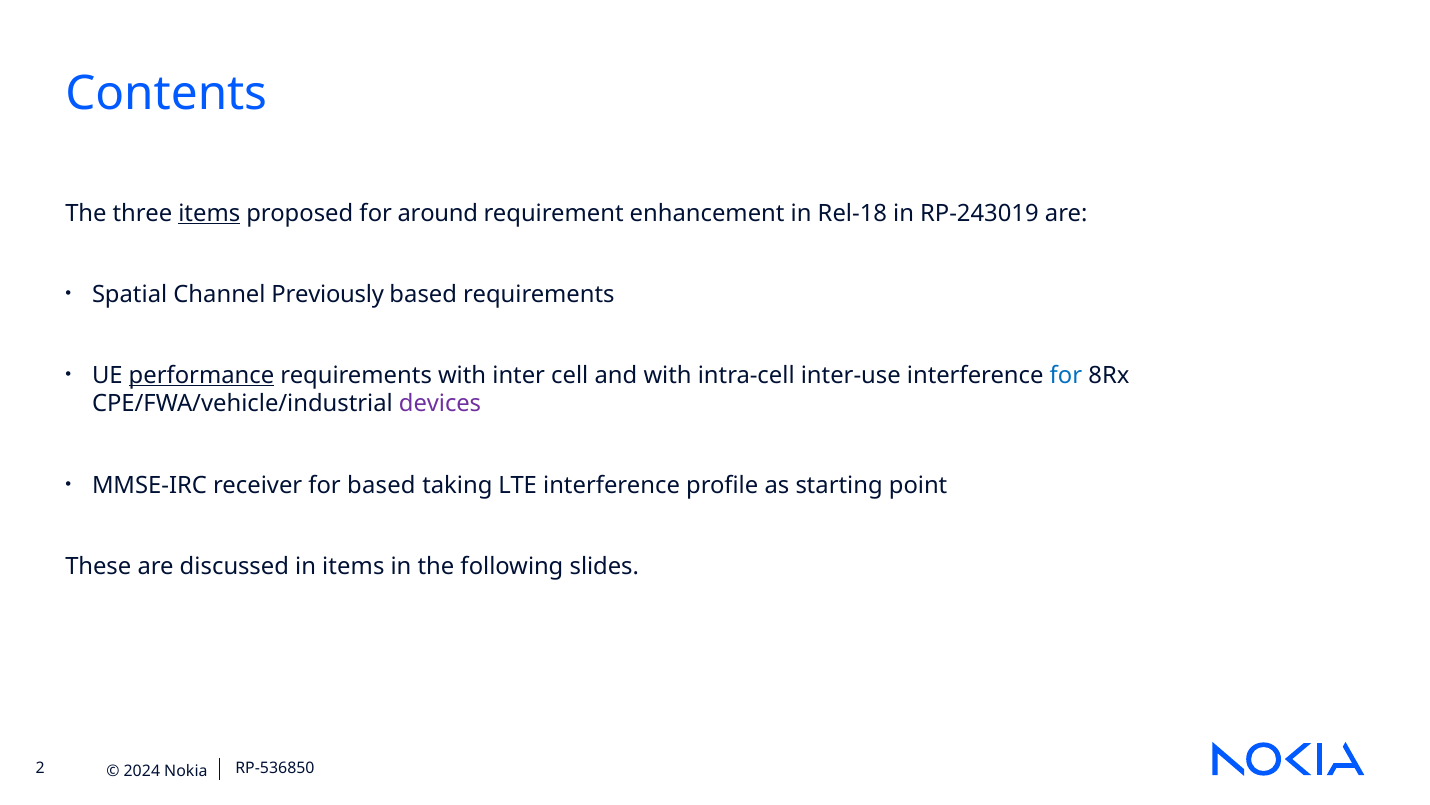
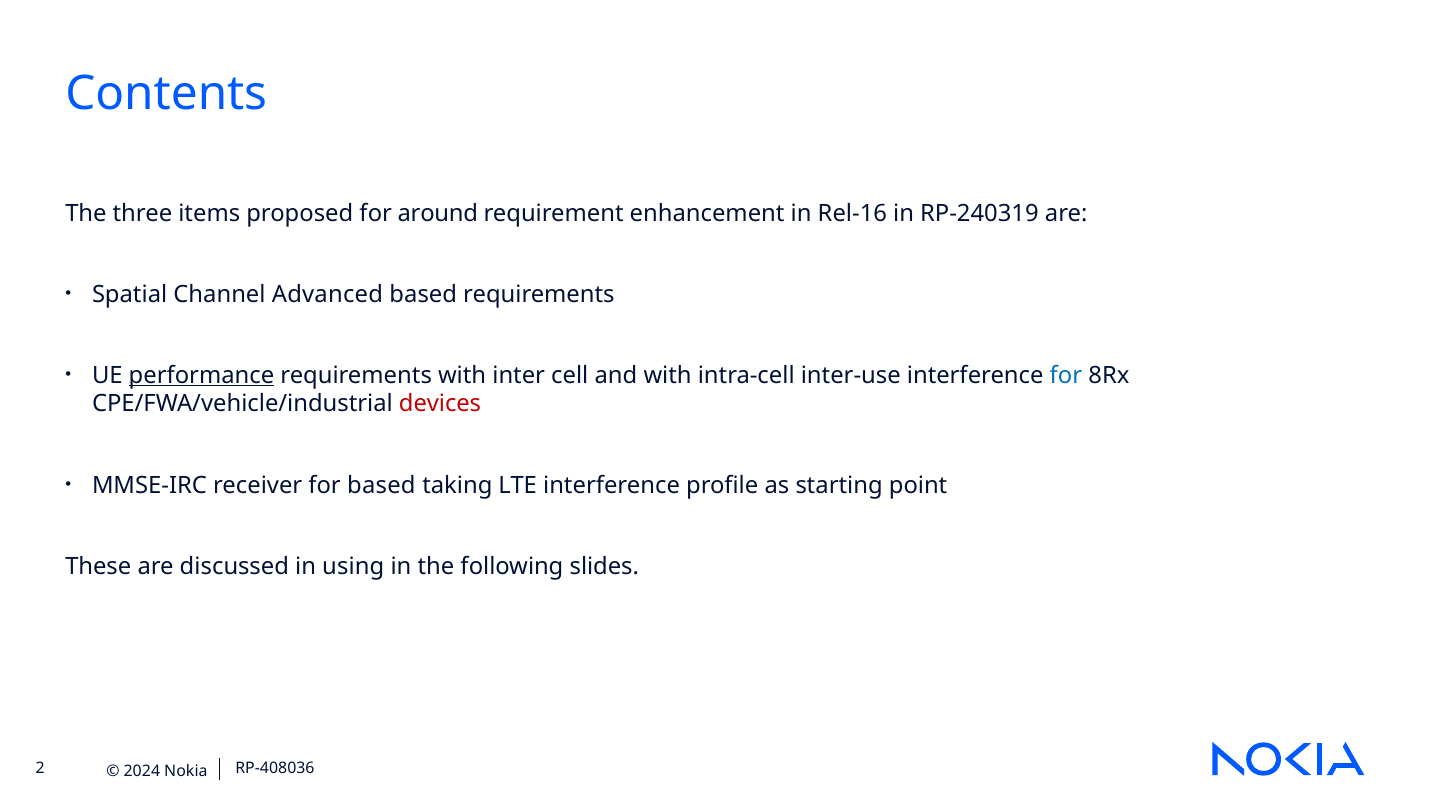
items underline: present -> none (209, 213)
Rel-18: Rel-18 -> Rel-16 (852, 213)
RP-243019: RP-243019 -> RP-240319 (979, 213)
Previously: Previously -> Advanced (327, 294)
devices colour: purple -> red (440, 404)
in items: items -> using (353, 566)
RP-536850: RP-536850 -> RP-408036 (275, 768)
